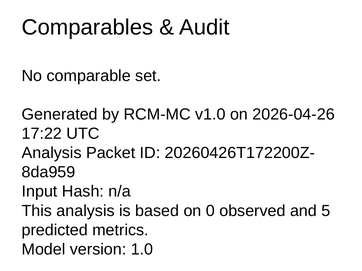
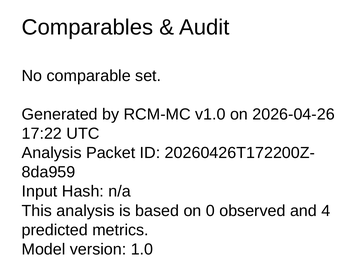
5: 5 -> 4 (326, 211)
